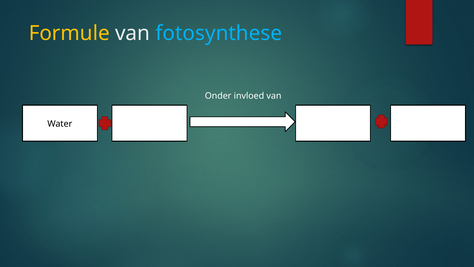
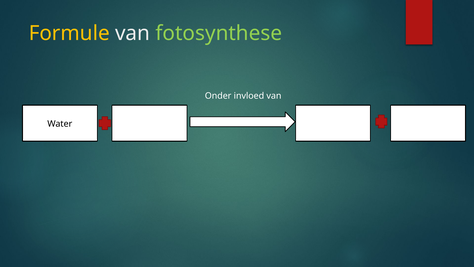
fotosynthese colour: light blue -> light green (219, 33)
